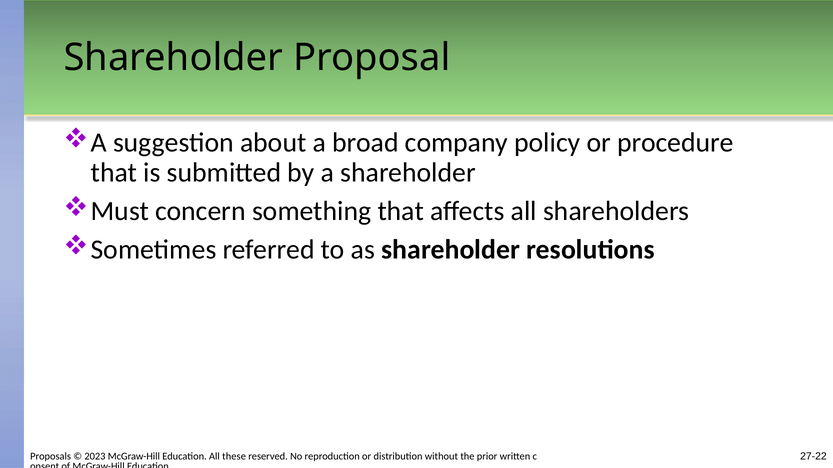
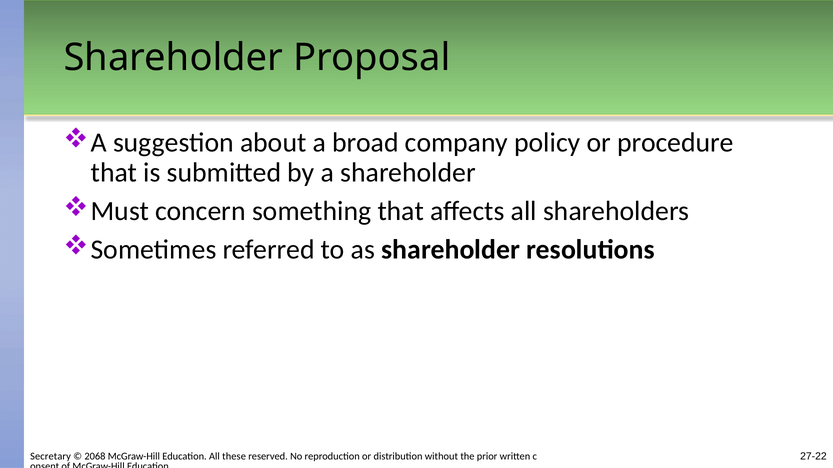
Proposals: Proposals -> Secretary (51, 457)
2023: 2023 -> 2068 (95, 457)
